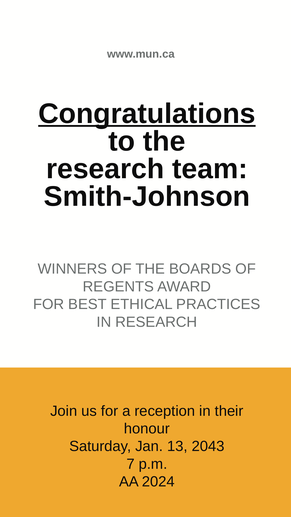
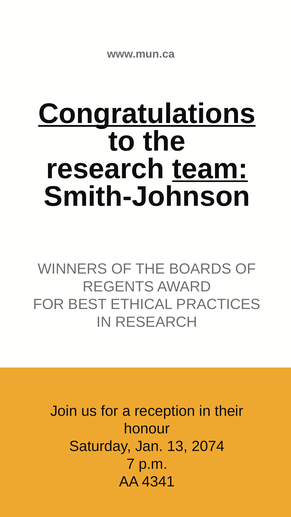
team underline: none -> present (210, 169)
2043: 2043 -> 2074 (208, 447)
2024: 2024 -> 4341 (158, 482)
